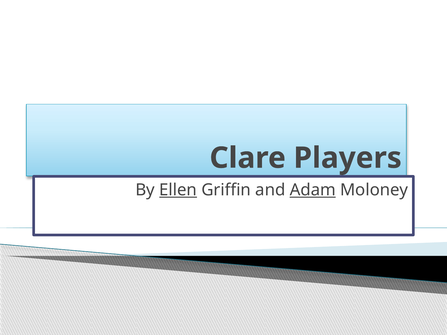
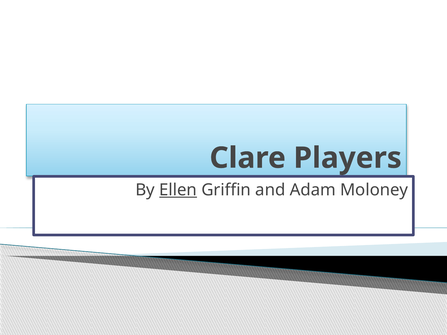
Adam underline: present -> none (313, 190)
